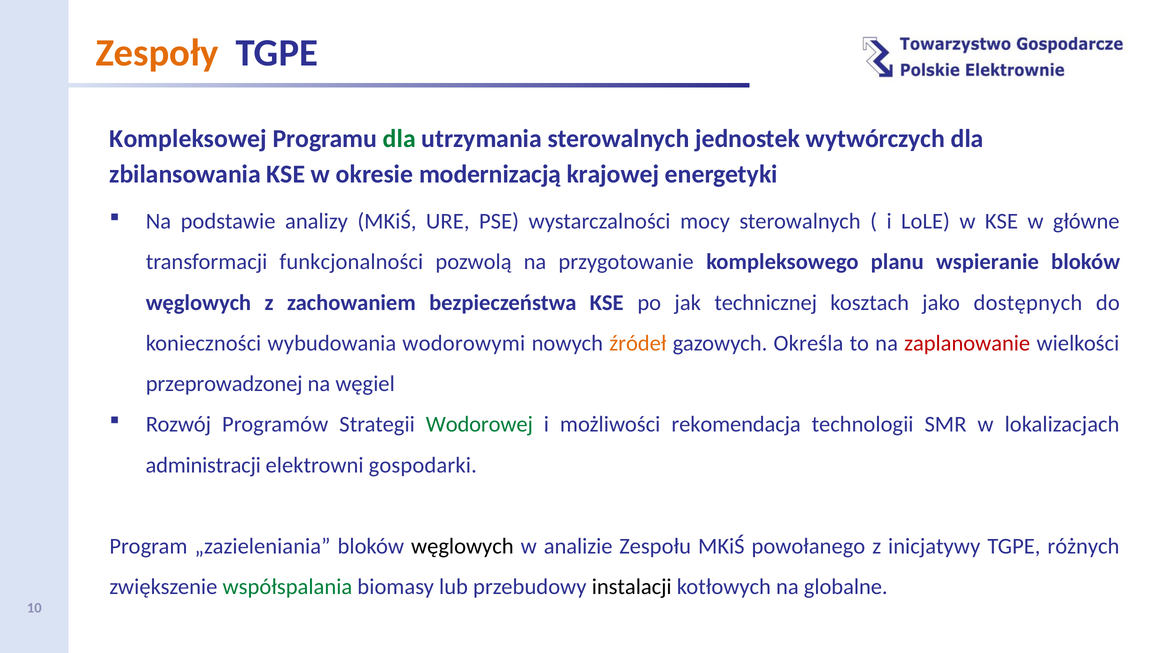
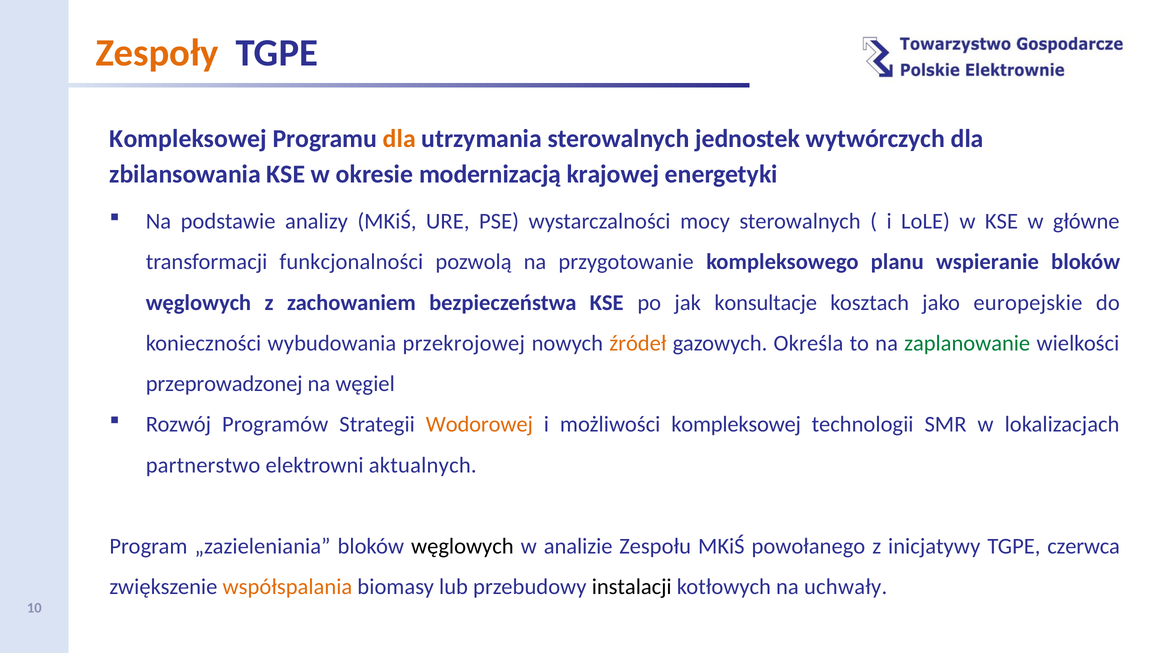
dla colour: green -> orange (399, 139)
technicznej: technicznej -> konsultacje (766, 303)
dostępnych: dostępnych -> europejskie (1028, 303)
wodorowymi: wodorowymi -> przekrojowej (464, 343)
zaplanowanie colour: red -> green (967, 343)
Wodorowej colour: green -> orange (479, 424)
możliwości rekomendacja: rekomendacja -> kompleksowej (736, 424)
administracji: administracji -> partnerstwo (203, 465)
gospodarki: gospodarki -> aktualnych (423, 465)
różnych: różnych -> czerwca (1084, 546)
współspalania colour: green -> orange (287, 587)
globalne: globalne -> uchwały (846, 587)
